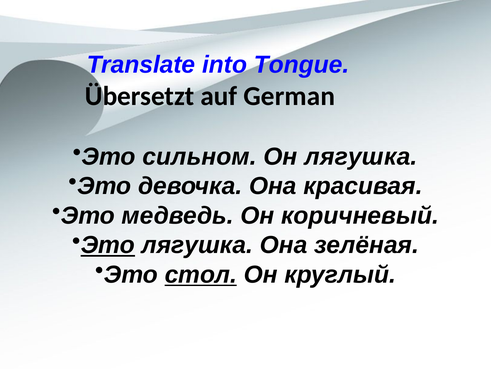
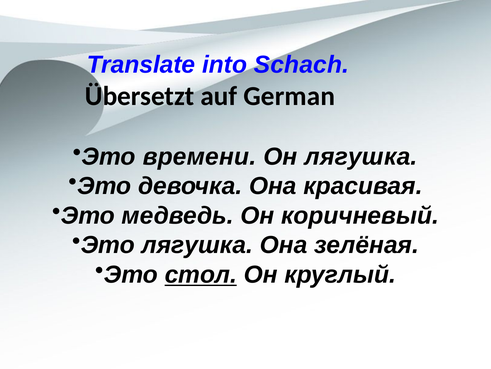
Tongue: Tongue -> Schach (301, 65)
сильном: сильном -> времени (199, 156)
Это underline: present -> none (108, 245)
